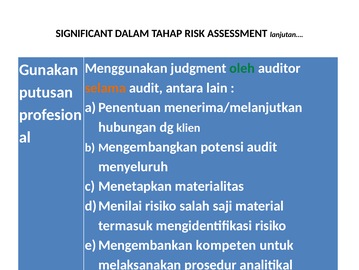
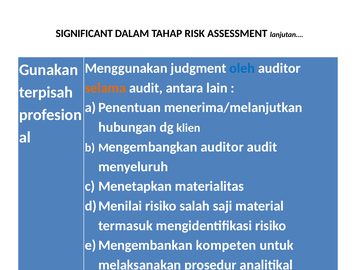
oleh colour: green -> blue (242, 68)
putusan: putusan -> terpisah (46, 92)
potensi: potensi -> auditor (222, 147)
